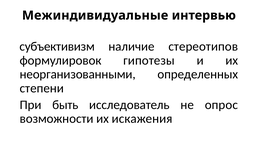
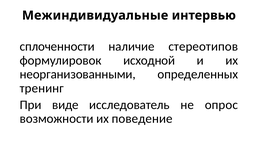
субъективизм: субъективизм -> сплоченности (57, 46)
гипотезы: гипотезы -> исходной (149, 60)
степени: степени -> тренинг (42, 88)
быть: быть -> виде (65, 105)
искажения: искажения -> поведение (142, 119)
